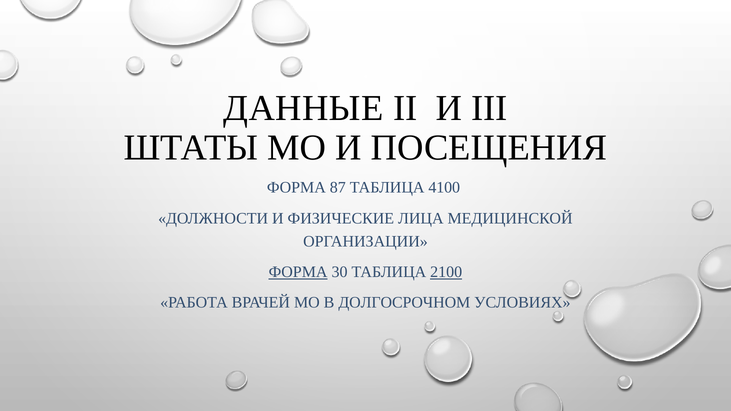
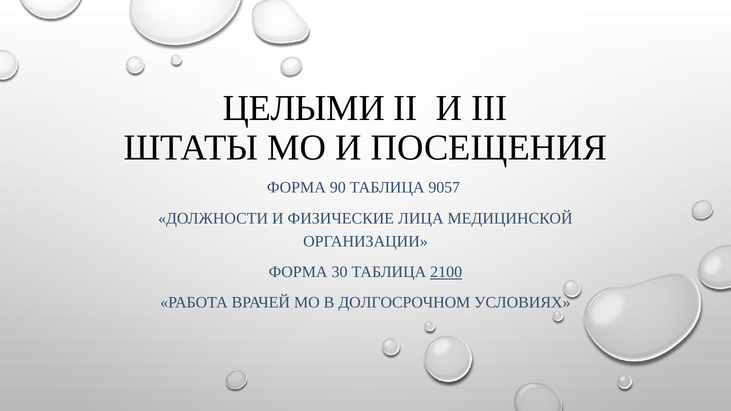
ДАННЫЕ: ДАННЫЕ -> ЦЕЛЫМИ (304, 108)
87: 87 -> 90 (338, 188)
4100: 4100 -> 9057 (444, 188)
ФОРМА underline: present -> none (298, 272)
